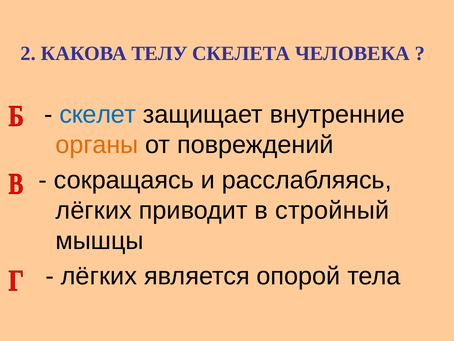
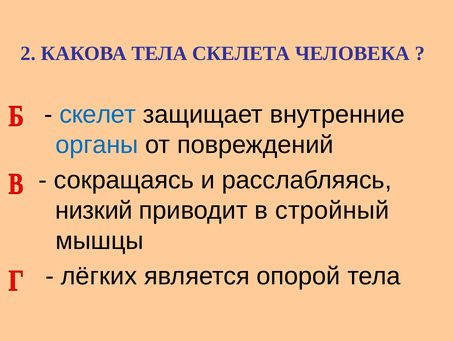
КАКОВА ТЕЛУ: ТЕЛУ -> ТЕЛА (159, 53)
органы colour: orange -> blue (97, 145)
лёгких: лёгких -> низкий (94, 210)
